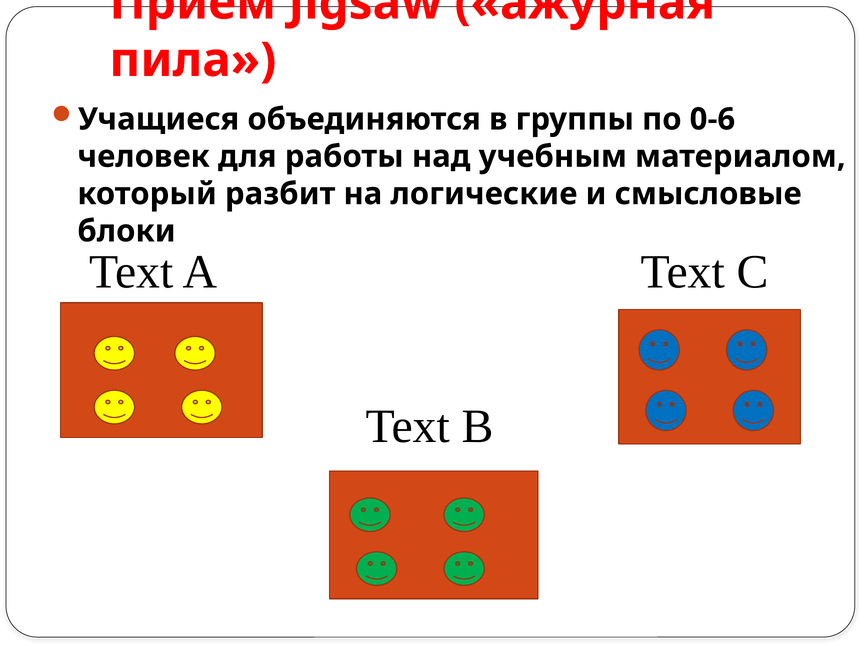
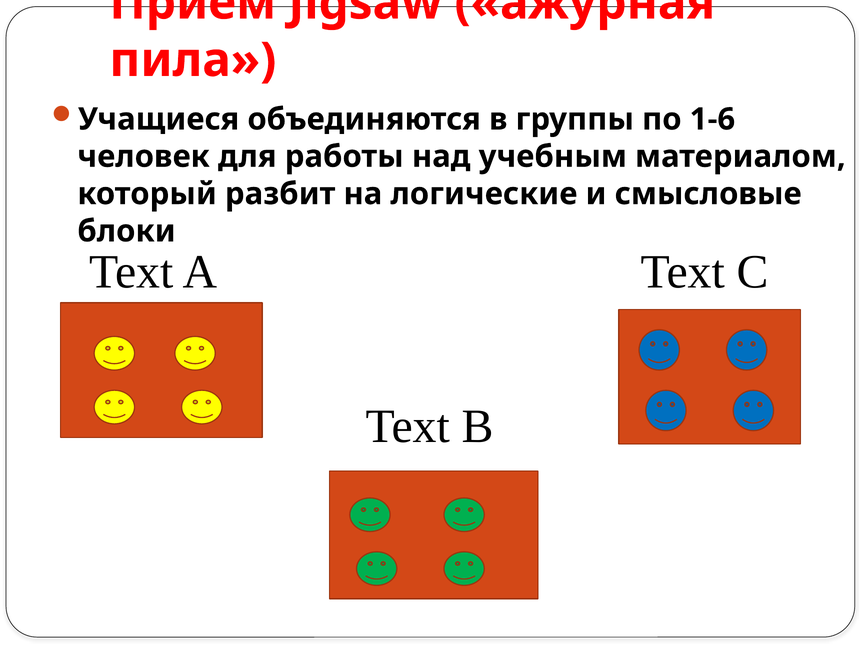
0-6: 0-6 -> 1-6 (712, 119)
